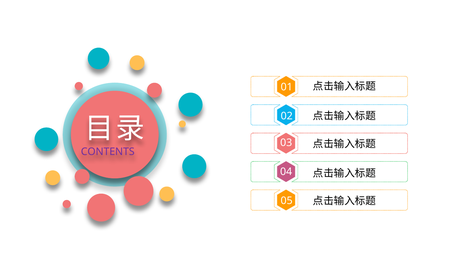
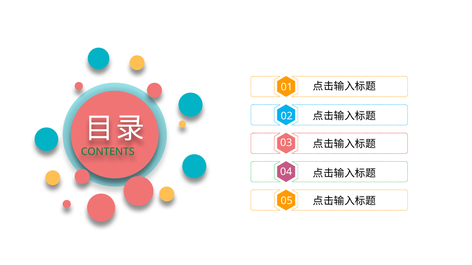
CONTENTS colour: purple -> green (108, 152)
